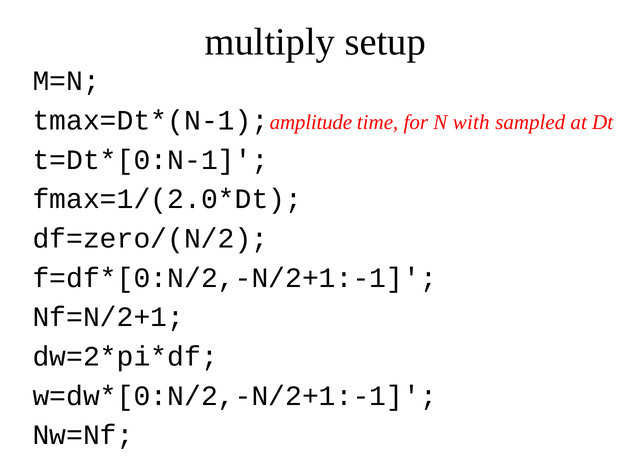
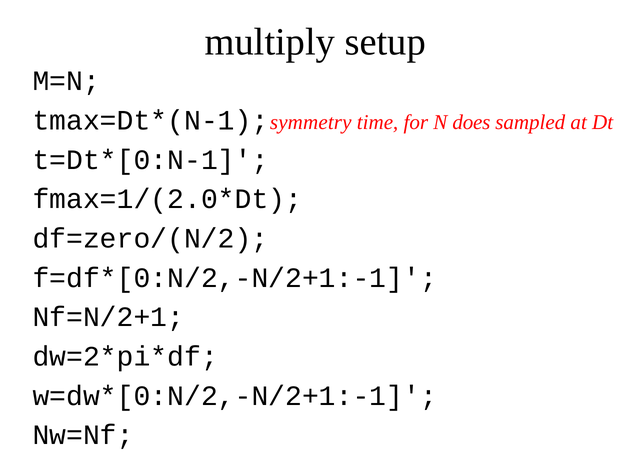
amplitude: amplitude -> symmetry (311, 122)
with: with -> does (471, 122)
